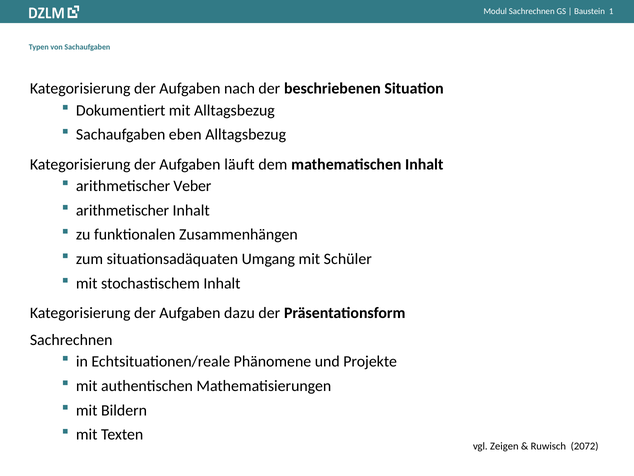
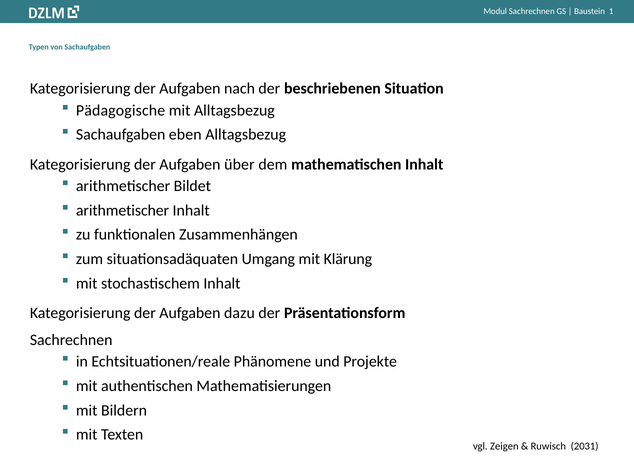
Dokumentiert: Dokumentiert -> Pädagogische (121, 110)
läuft: läuft -> über (239, 164)
Veber: Veber -> Bildet (192, 186)
Schüler: Schüler -> Klärung (348, 259)
2072: 2072 -> 2031 (585, 446)
